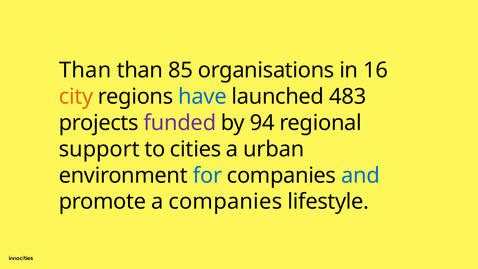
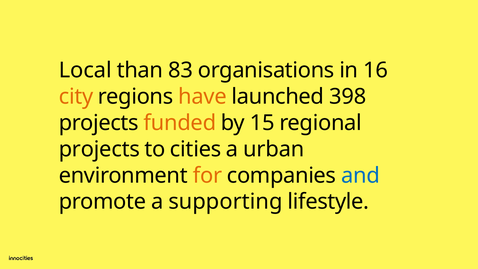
Than: Than -> Local (85, 70)
85: 85 -> 83 (181, 70)
have colour: blue -> orange (203, 97)
483: 483 -> 398 (348, 97)
funded colour: purple -> orange (180, 123)
94: 94 -> 15 (262, 123)
support: support -> projects (99, 149)
for colour: blue -> orange (207, 175)
a companies: companies -> supporting (225, 202)
